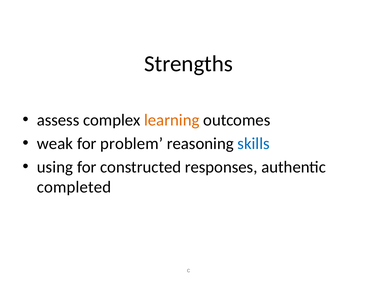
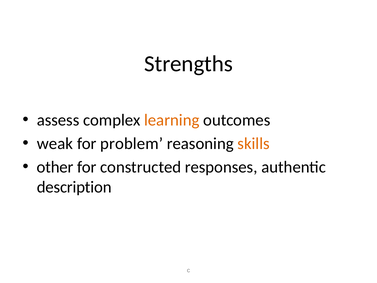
skills colour: blue -> orange (254, 143)
using: using -> other (55, 167)
completed: completed -> description (74, 187)
